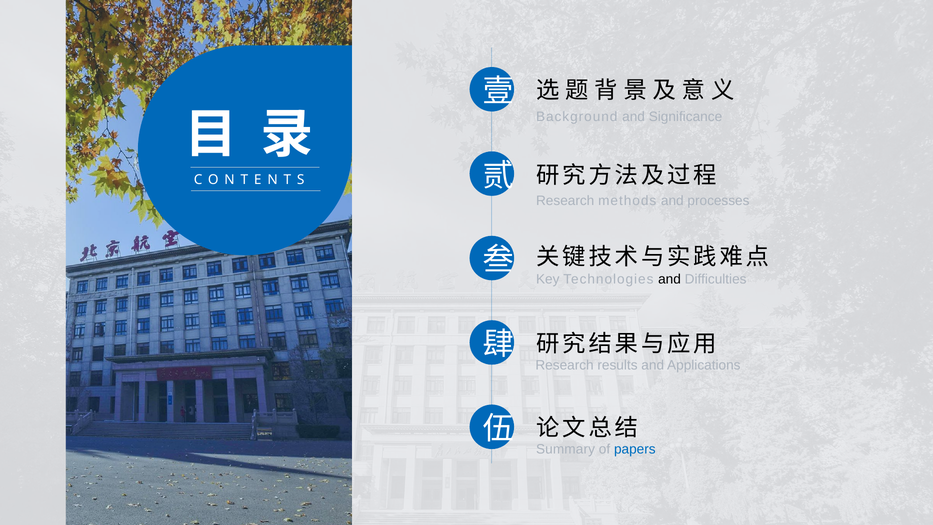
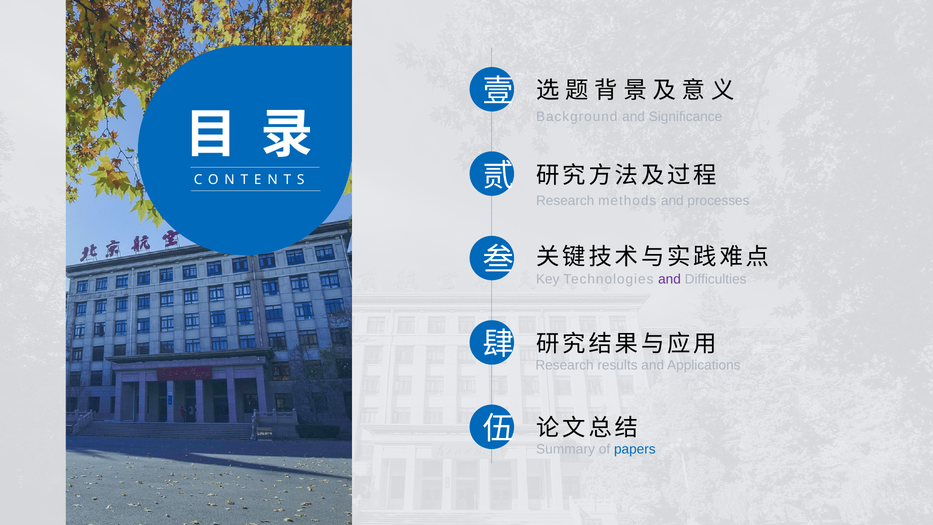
and colour: black -> purple (670, 279)
